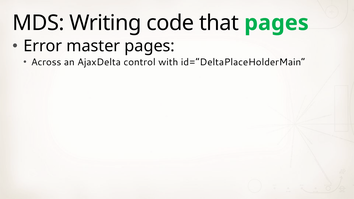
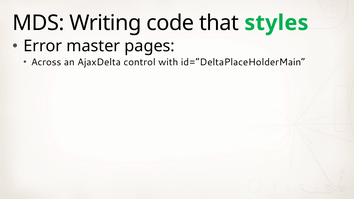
that pages: pages -> styles (276, 23)
